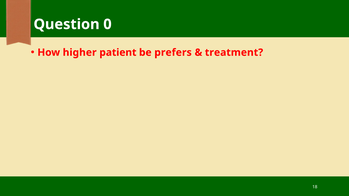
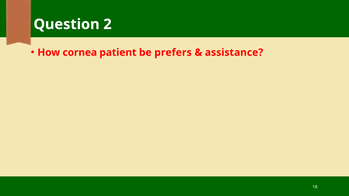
0: 0 -> 2 (107, 24)
higher: higher -> cornea (80, 53)
treatment: treatment -> assistance (234, 53)
